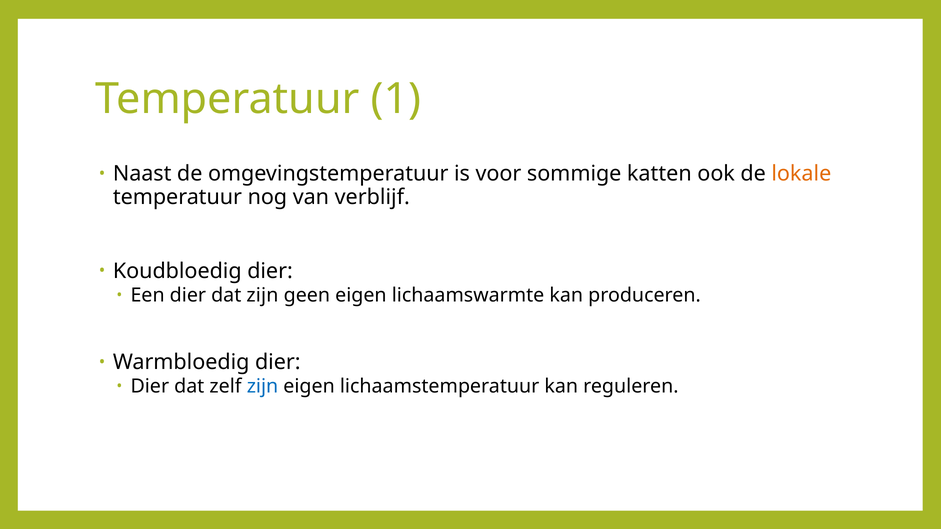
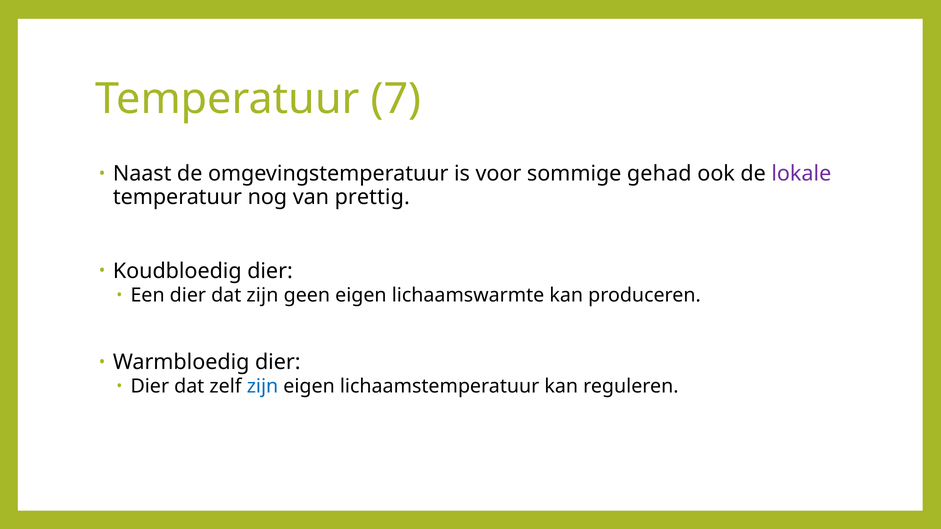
1: 1 -> 7 (396, 99)
katten: katten -> gehad (659, 174)
lokale colour: orange -> purple (801, 174)
verblijf: verblijf -> prettig (372, 197)
